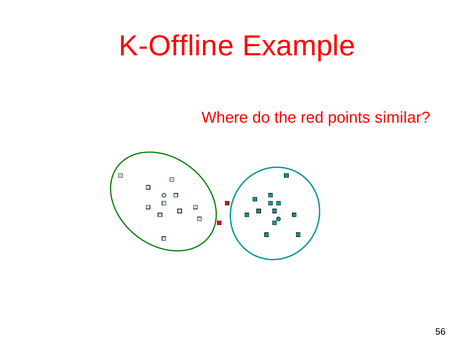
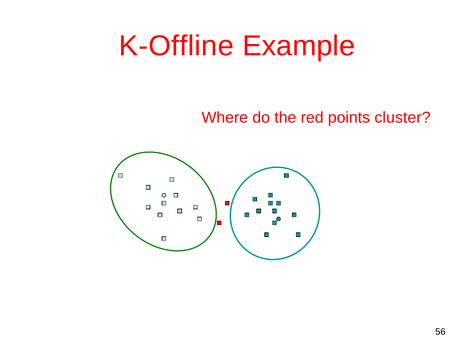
similar: similar -> cluster (403, 118)
